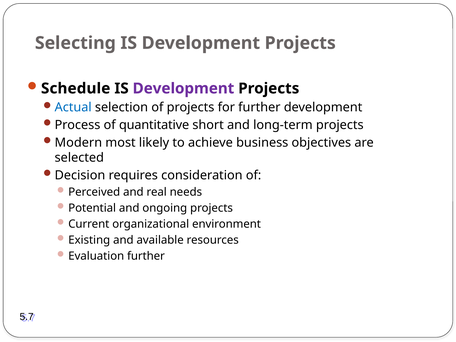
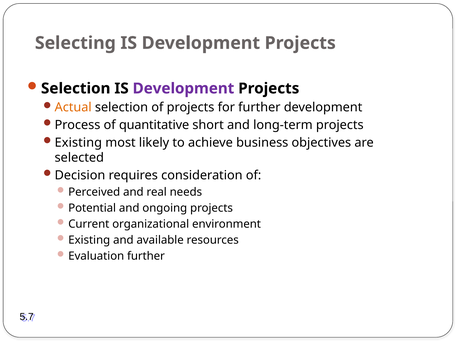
Schedule: Schedule -> Selection (76, 88)
Actual colour: blue -> orange (73, 107)
Modern: Modern -> Existing (78, 142)
